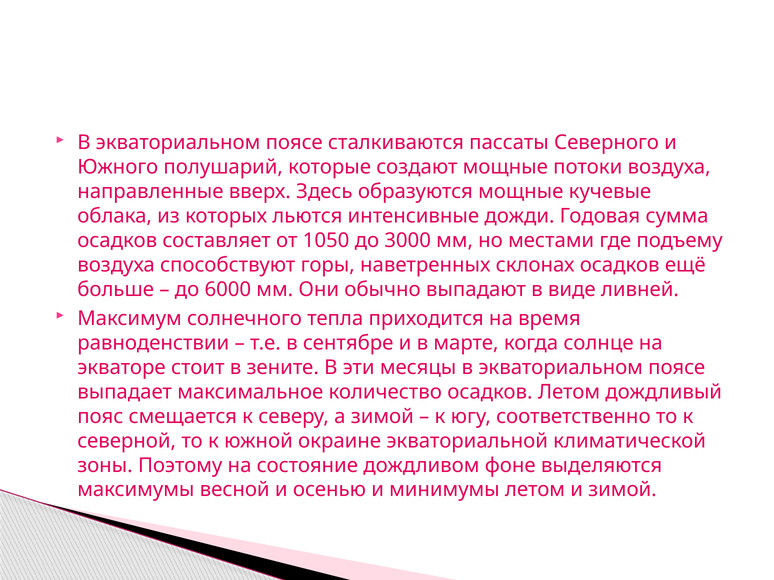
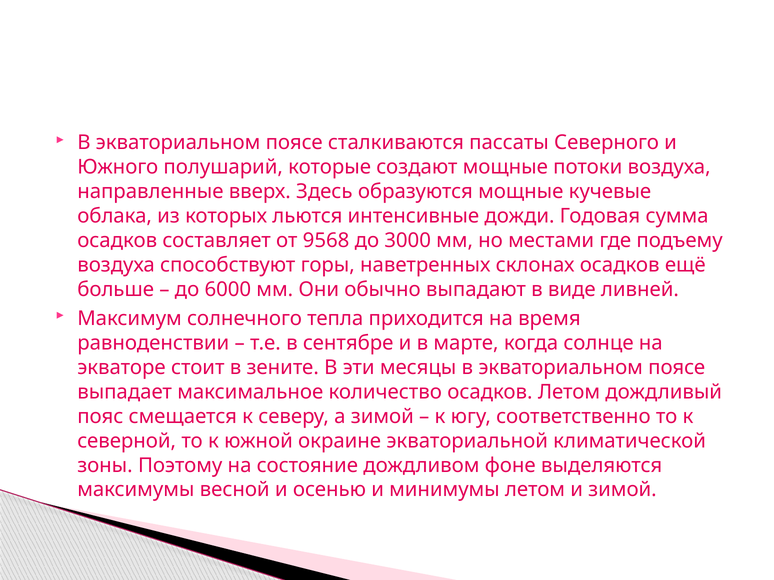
1050: 1050 -> 9568 (326, 241)
